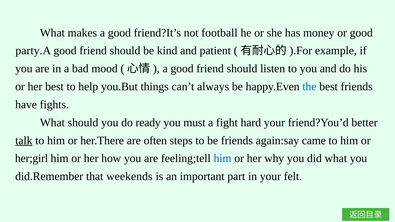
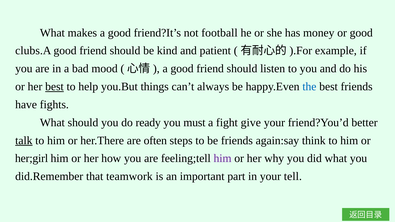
party.A: party.A -> clubs.A (33, 51)
best underline: none -> present (54, 87)
hard: hard -> give (251, 123)
came: came -> think (314, 141)
him colour: blue -> purple (223, 159)
weekends: weekends -> teamwork (129, 177)
felt: felt -> tell (293, 177)
